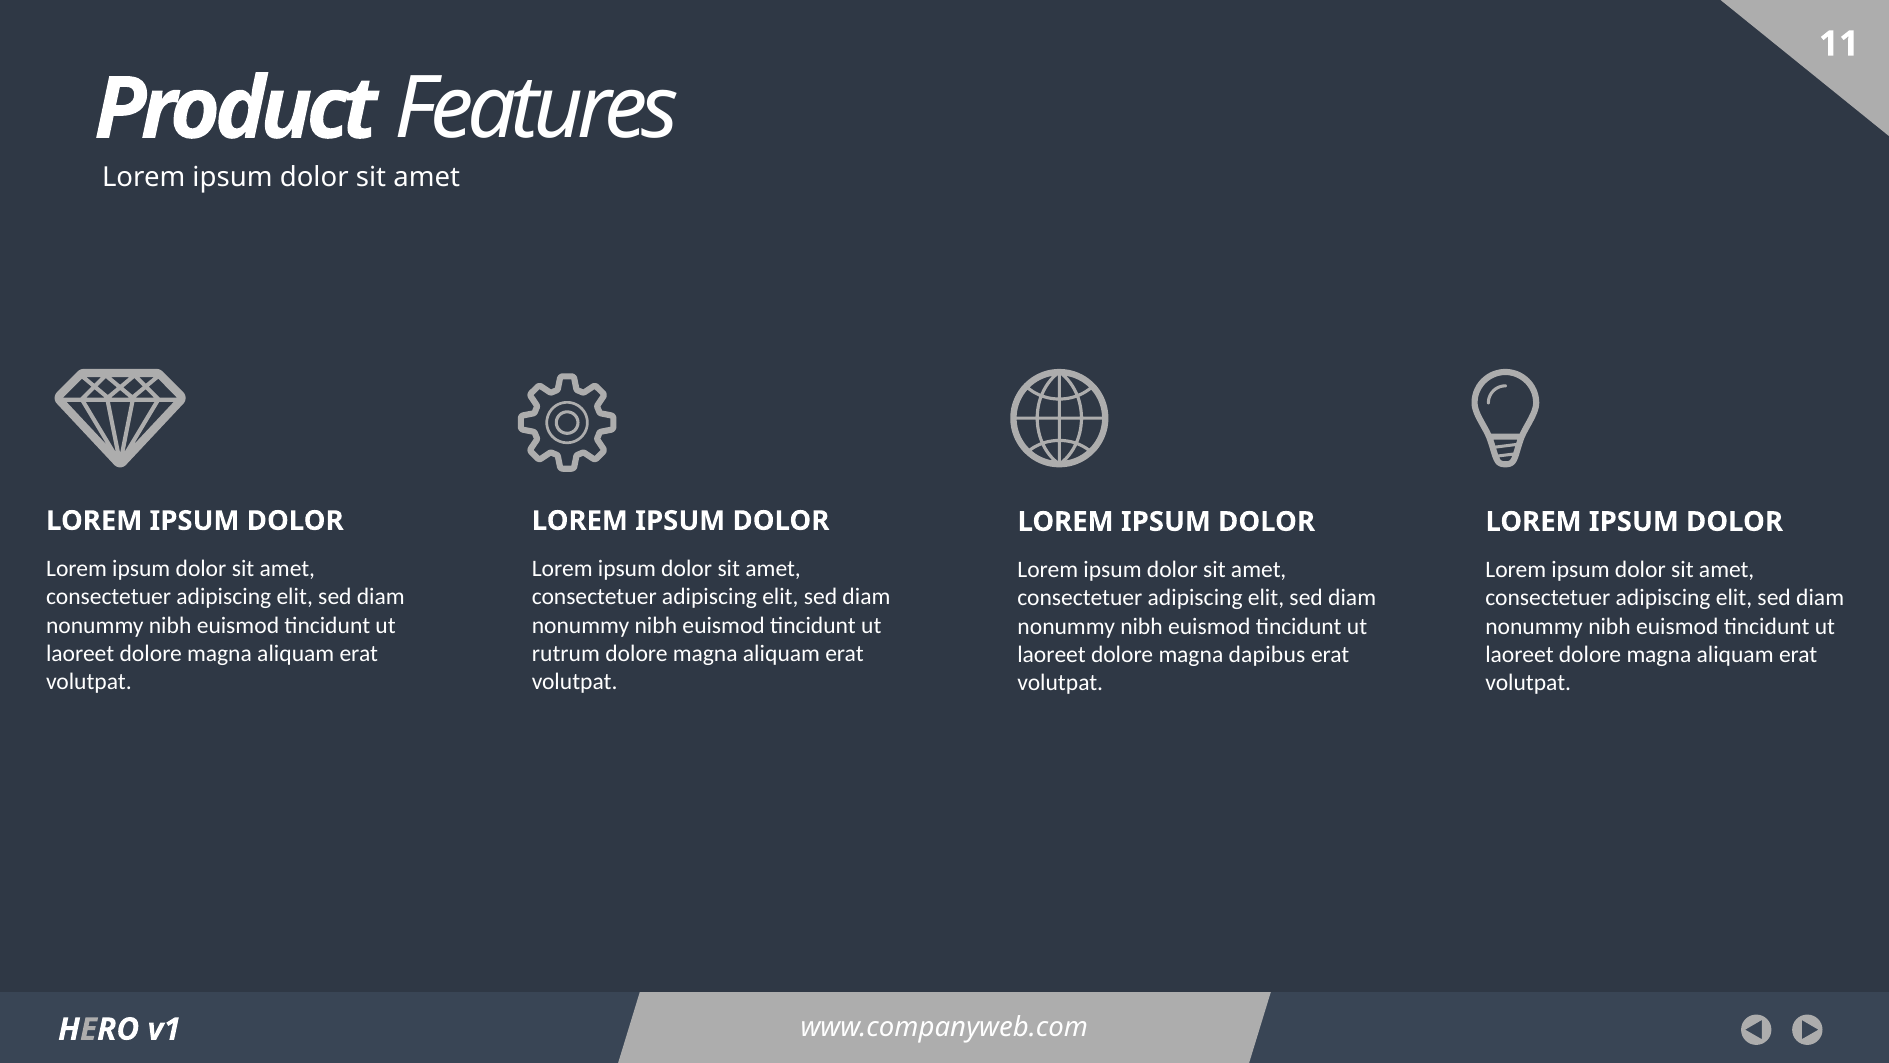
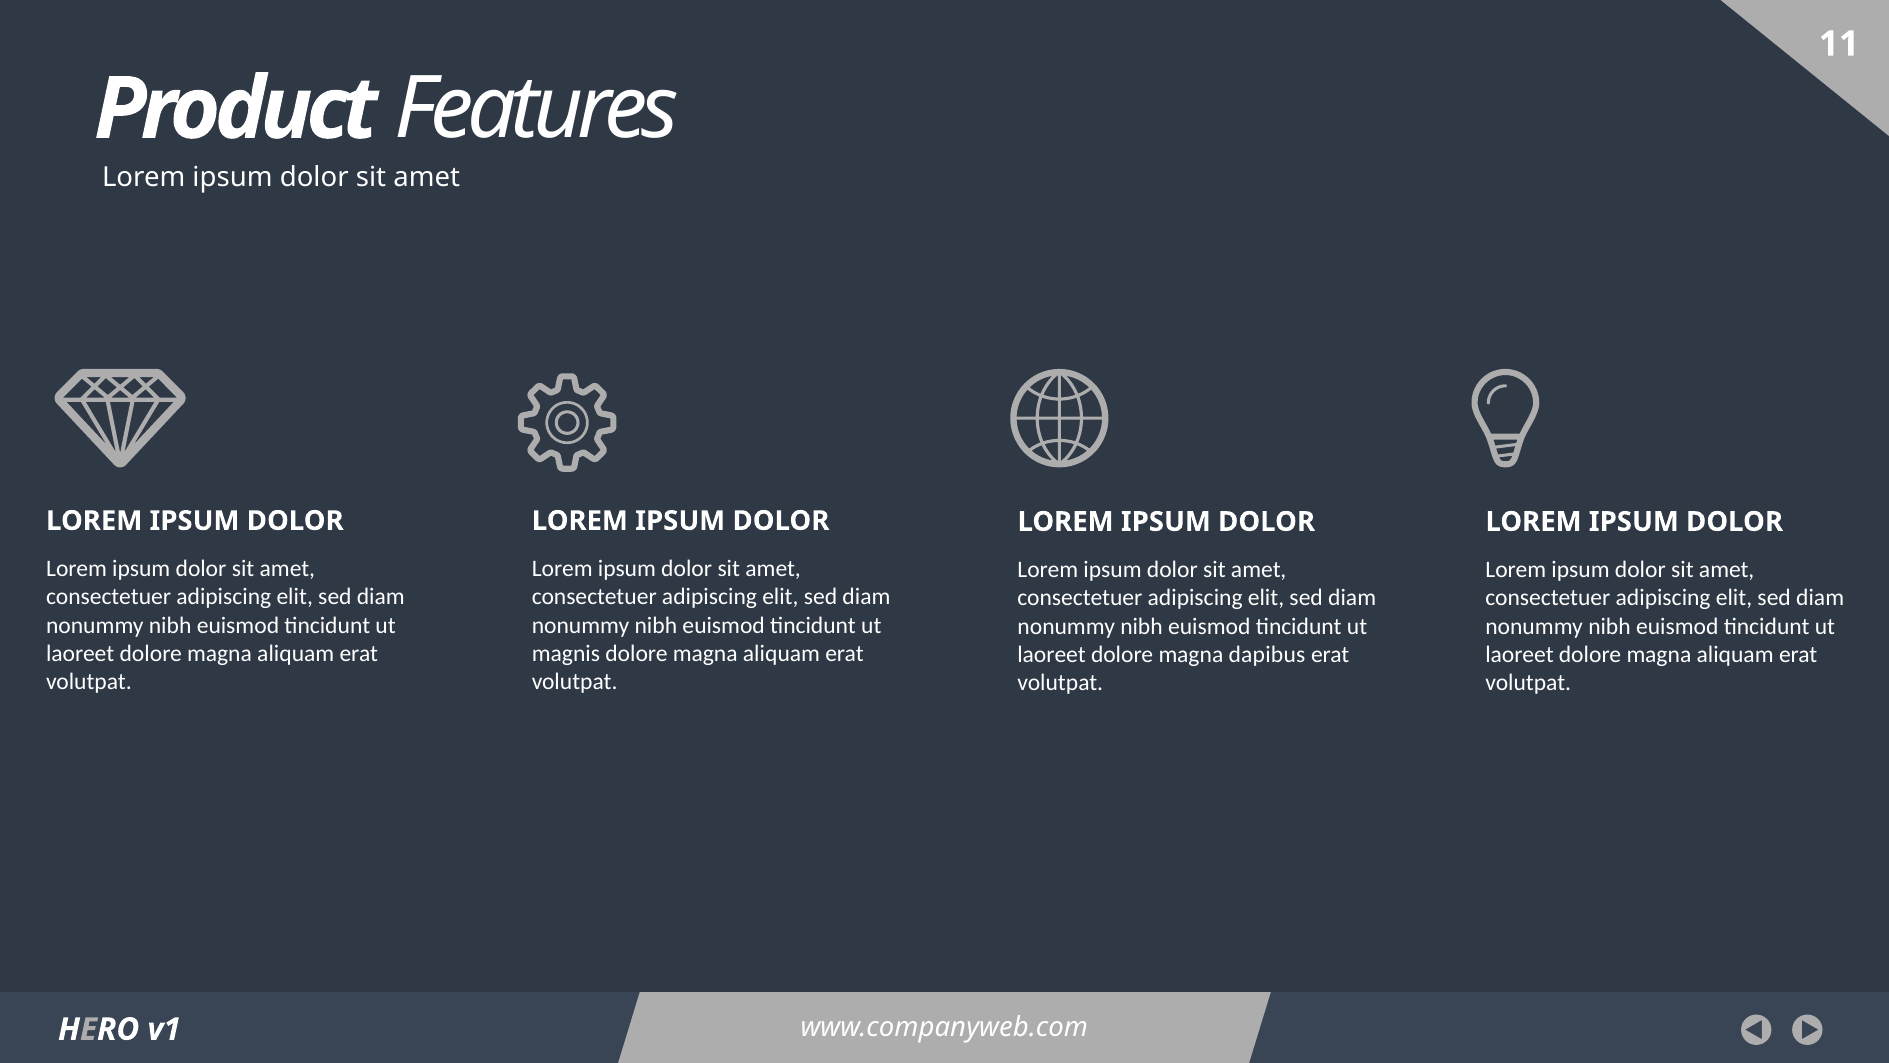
rutrum: rutrum -> magnis (566, 653)
